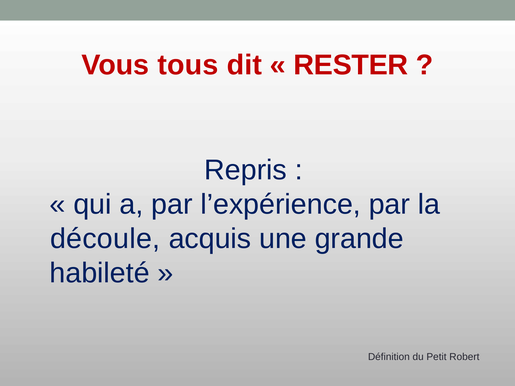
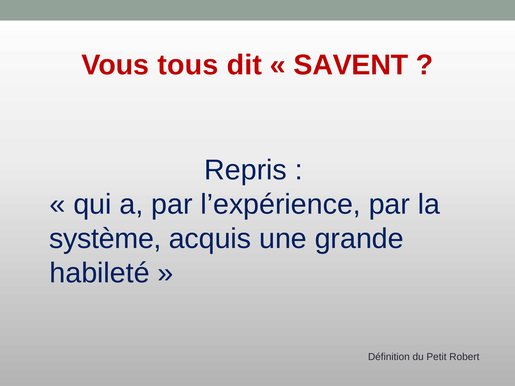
RESTER: RESTER -> SAVENT (351, 65)
découle: découle -> système (105, 239)
